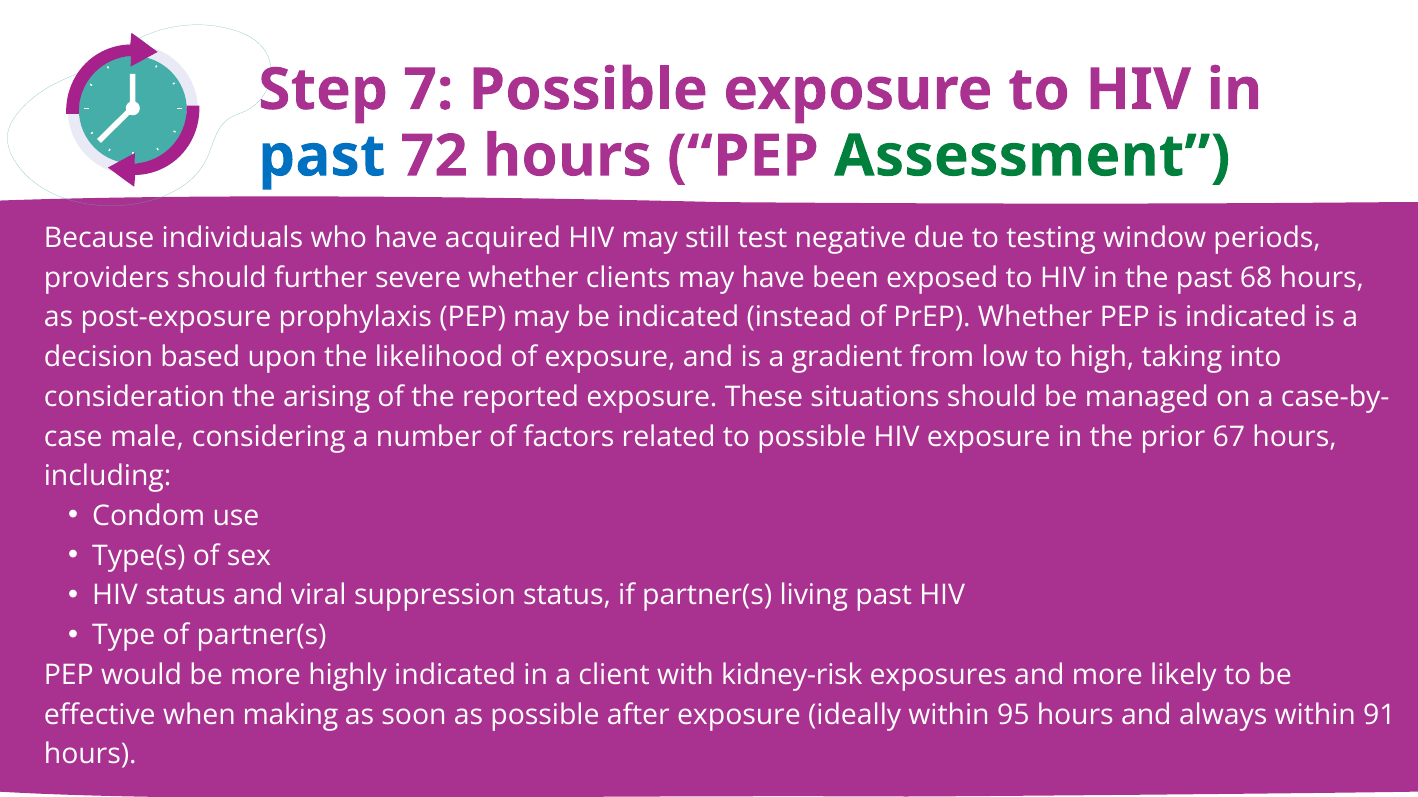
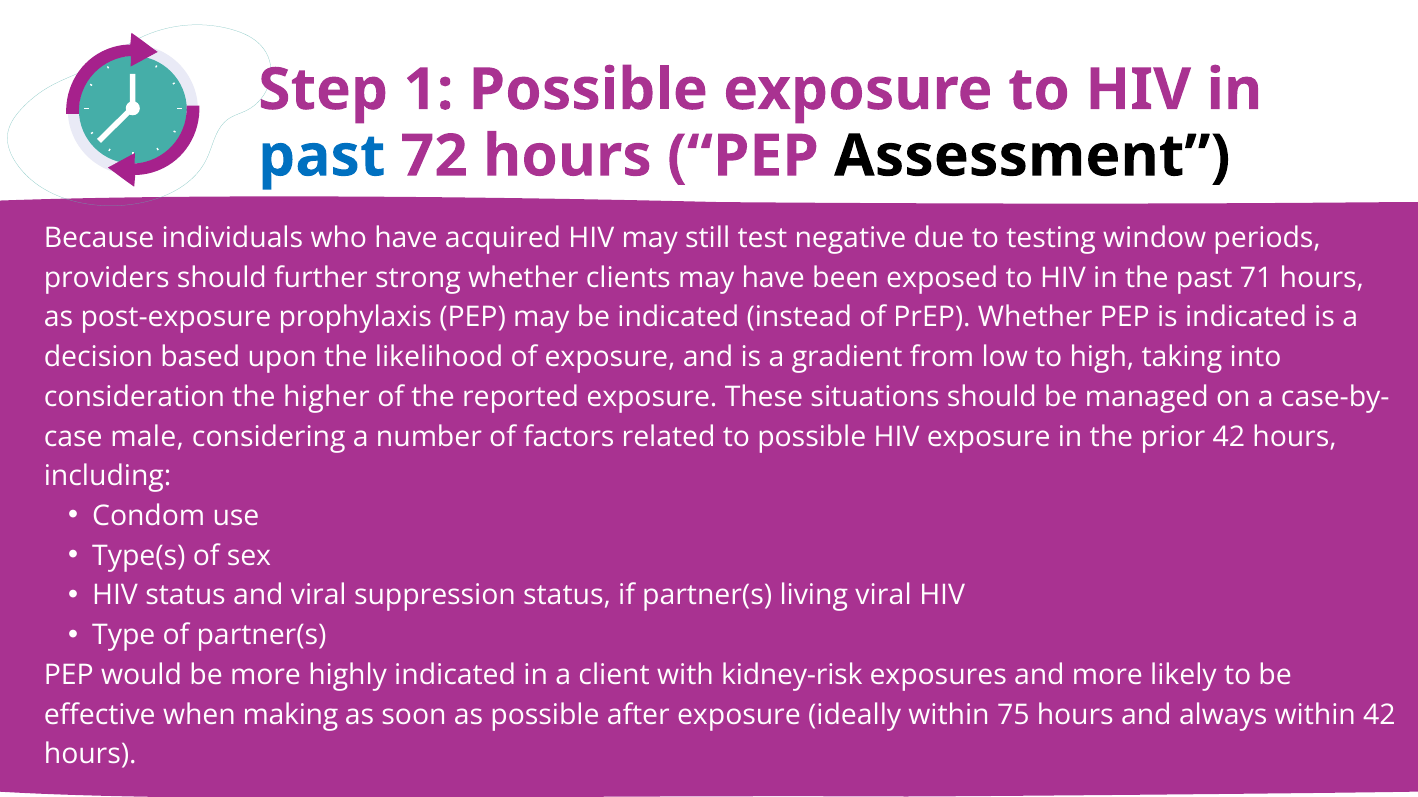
7: 7 -> 1 (428, 90)
Assessment colour: green -> black (1032, 156)
severe: severe -> strong (418, 278)
68: 68 -> 71 (1256, 278)
arising: arising -> higher (326, 397)
prior 67: 67 -> 42 (1229, 437)
living past: past -> viral (884, 596)
95: 95 -> 75 (1013, 715)
within 91: 91 -> 42 (1379, 715)
